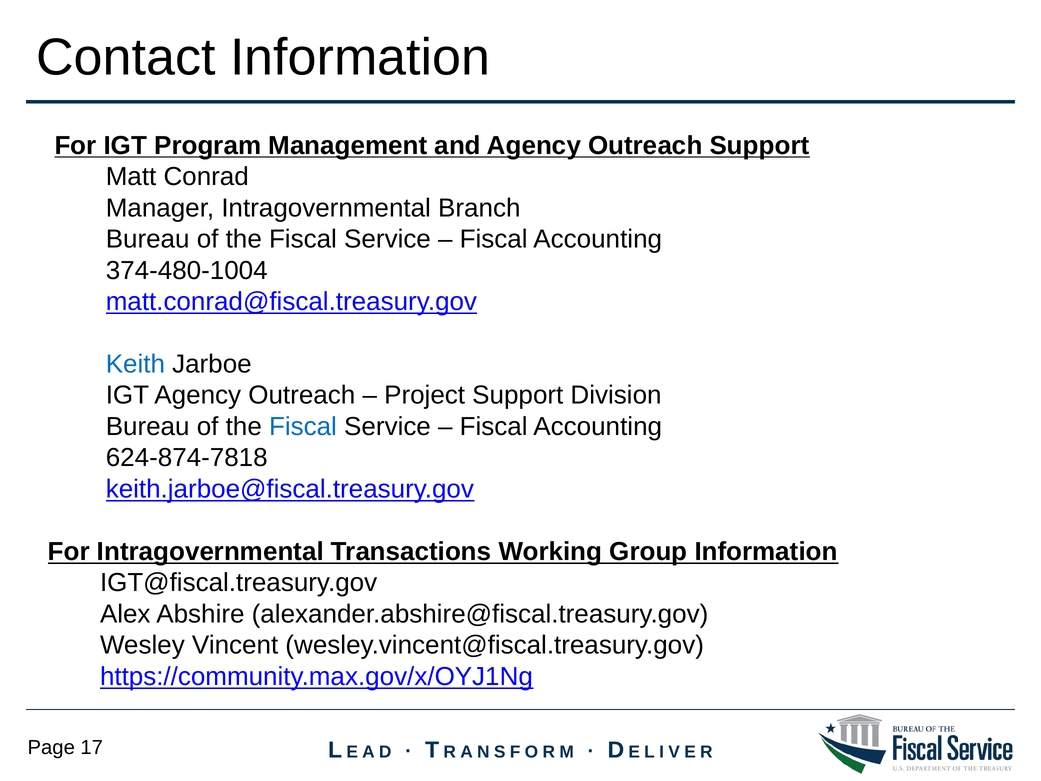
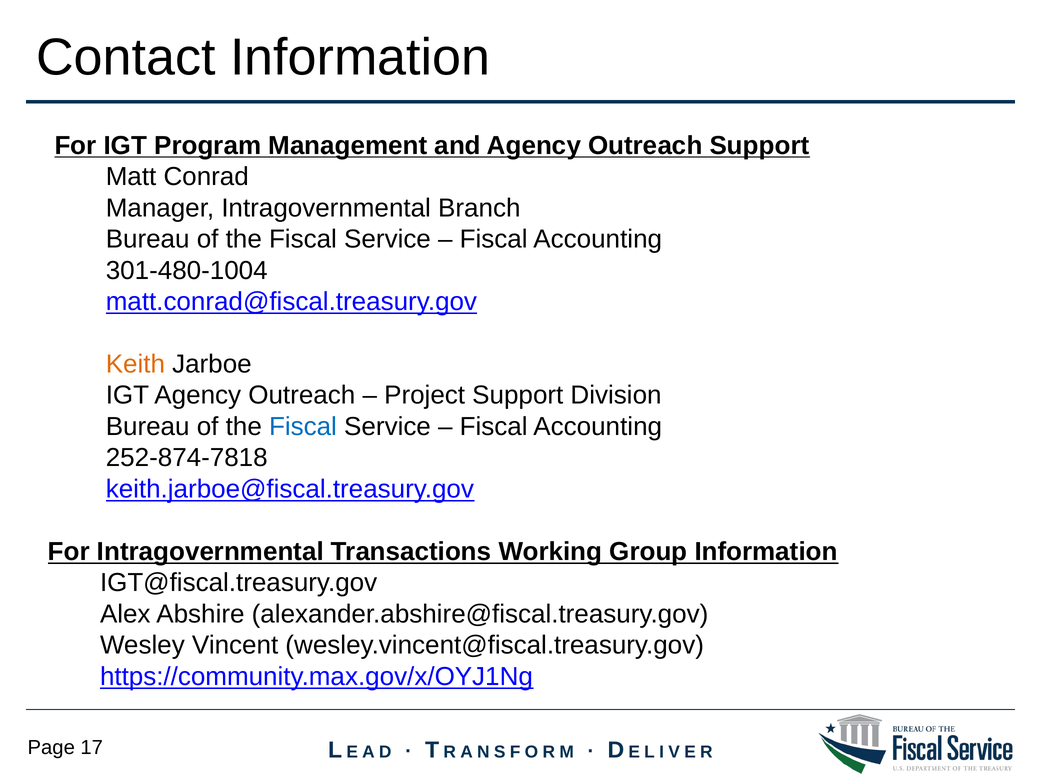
374-480-1004: 374-480-1004 -> 301-480-1004 (187, 270)
Keith colour: blue -> orange (135, 364)
624-874-7818: 624-874-7818 -> 252-874-7818 (187, 458)
